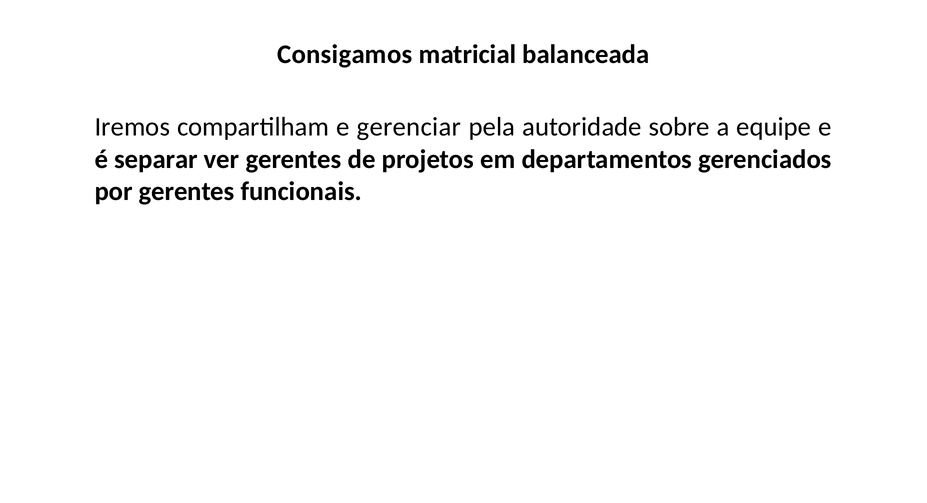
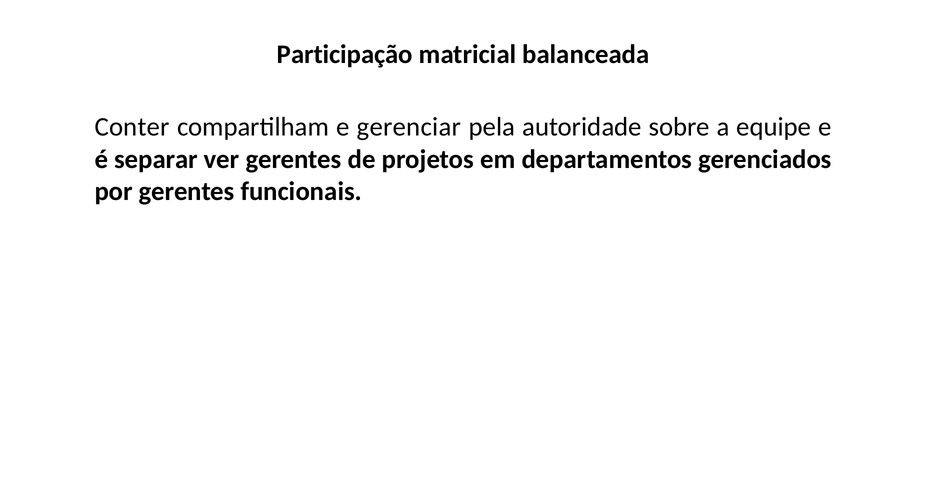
Consigamos: Consigamos -> Participação (345, 54)
Iremos: Iremos -> Conter (132, 127)
